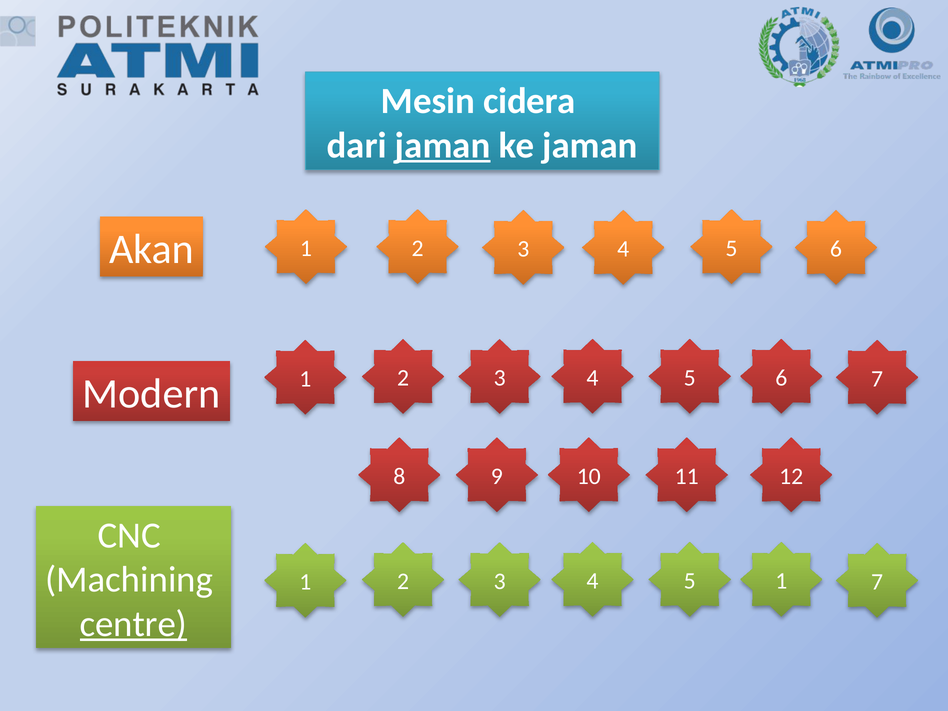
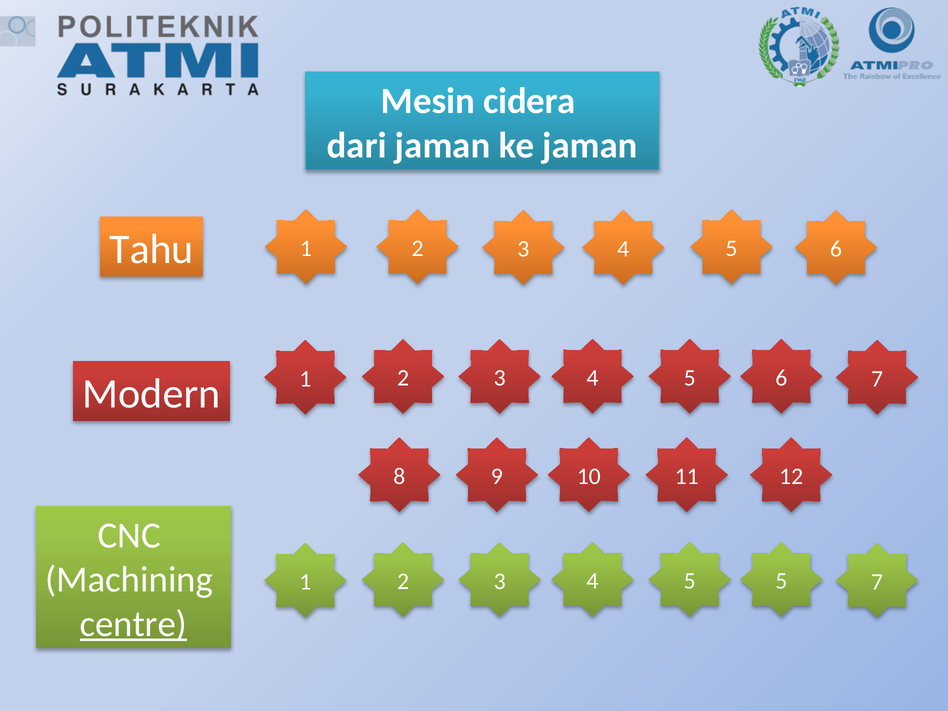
jaman underline: present -> none (443, 145)
Akan: Akan -> Tahu (152, 249)
4 1: 1 -> 5 (781, 581)
